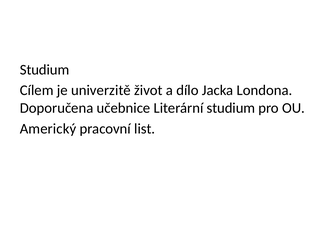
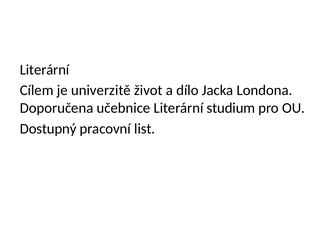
Studium: Studium -> Literární (45, 69)
Americký: Americký -> Dostupný (48, 128)
